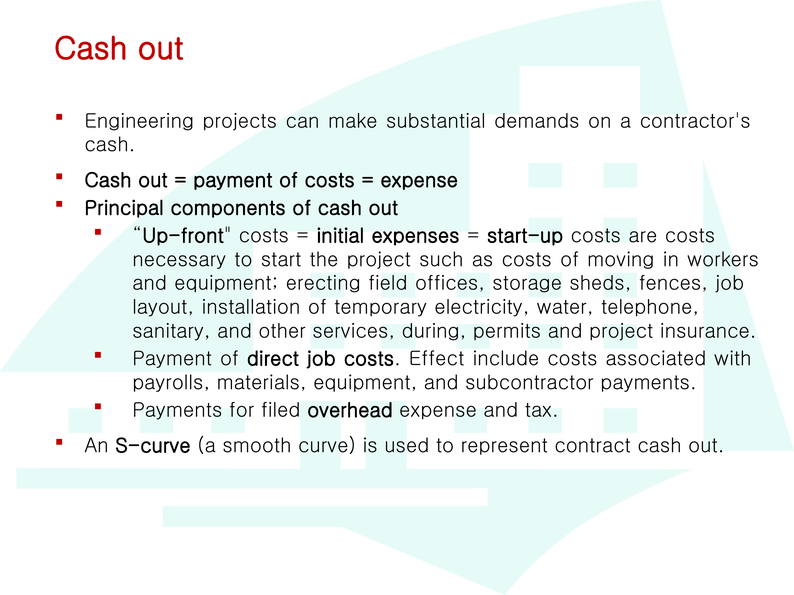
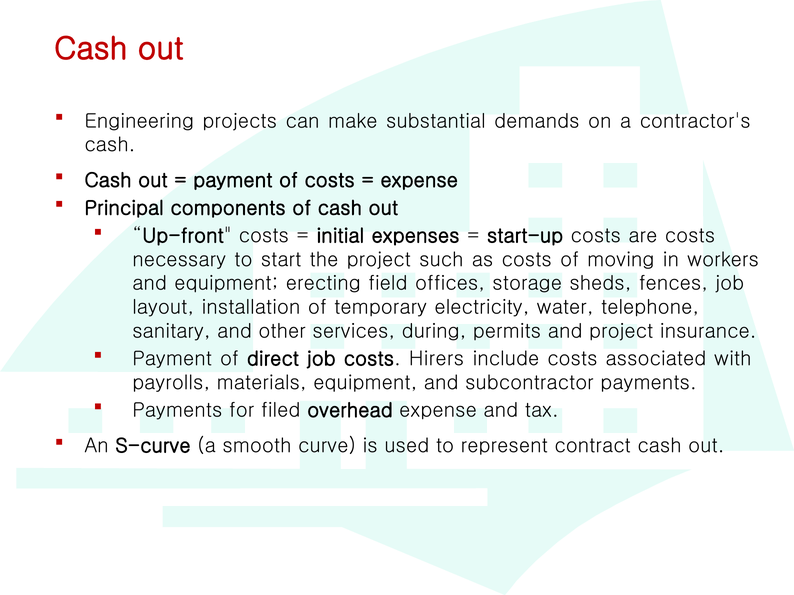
Effect: Effect -> Hirers (437, 359)
